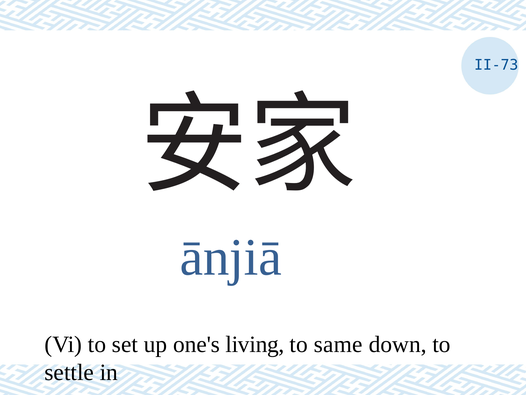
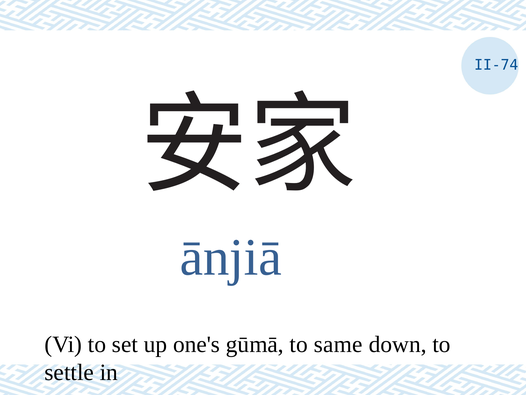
II-73: II-73 -> II-74 (496, 65)
living: living -> gūmā (255, 344)
